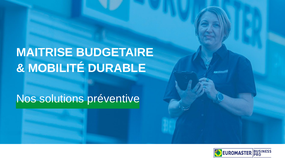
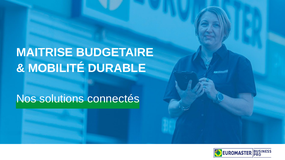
préventive: préventive -> connectés (113, 99)
